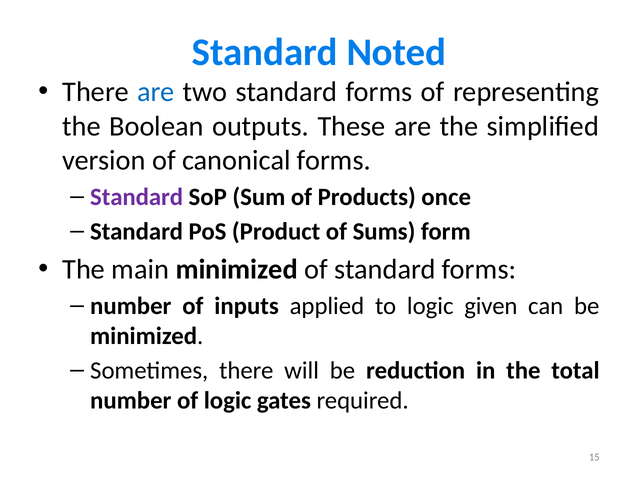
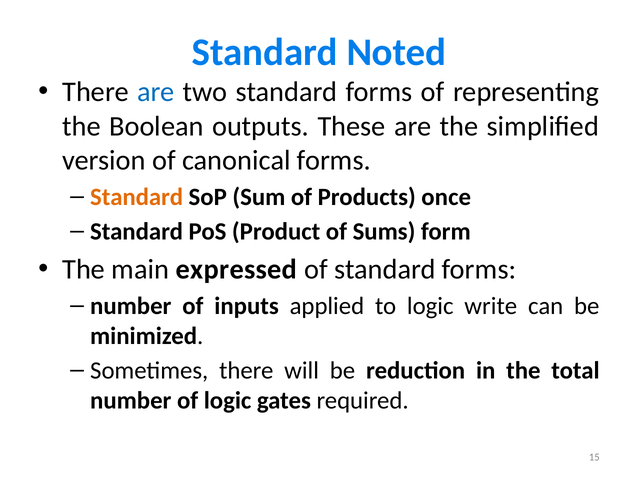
Standard colour: purple -> orange (137, 197)
main minimized: minimized -> expressed (237, 269)
given: given -> write (491, 306)
